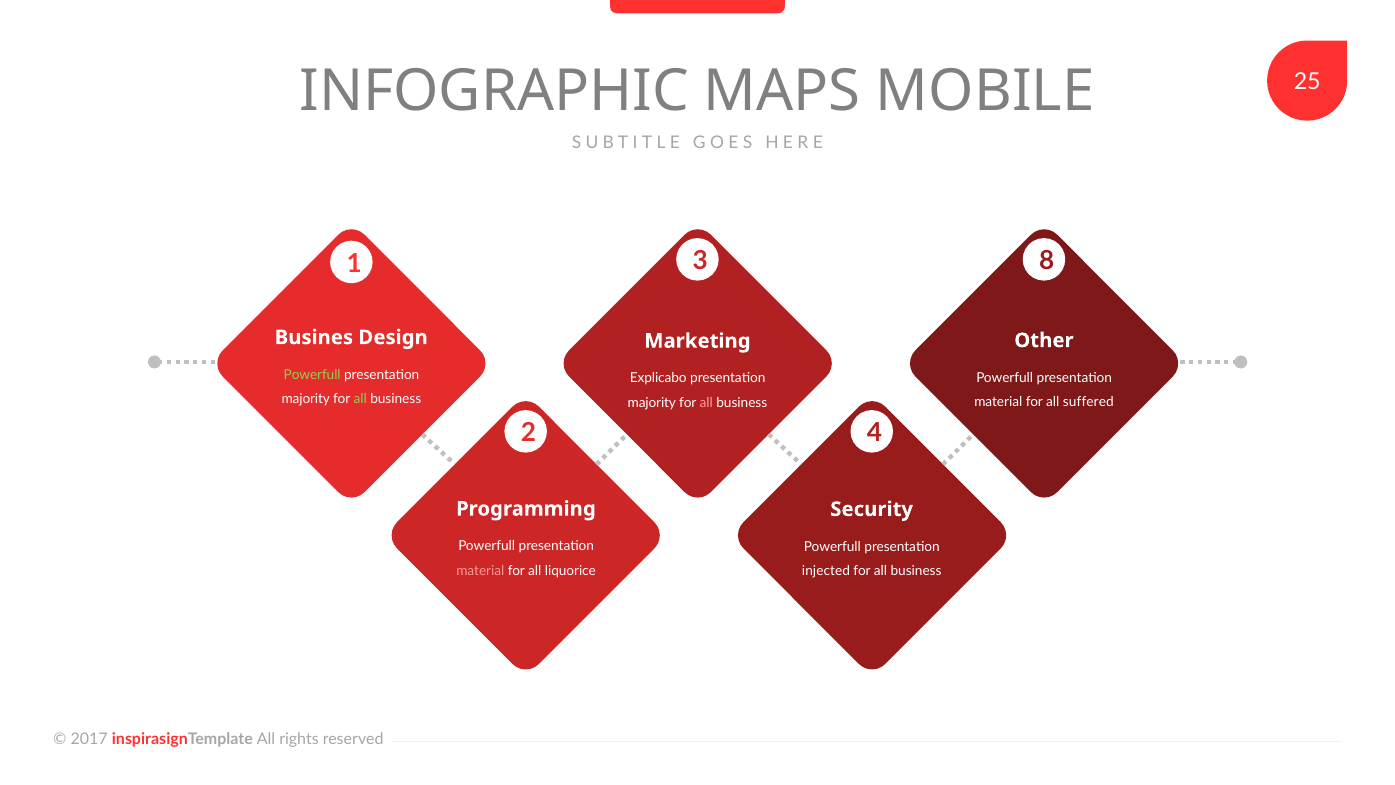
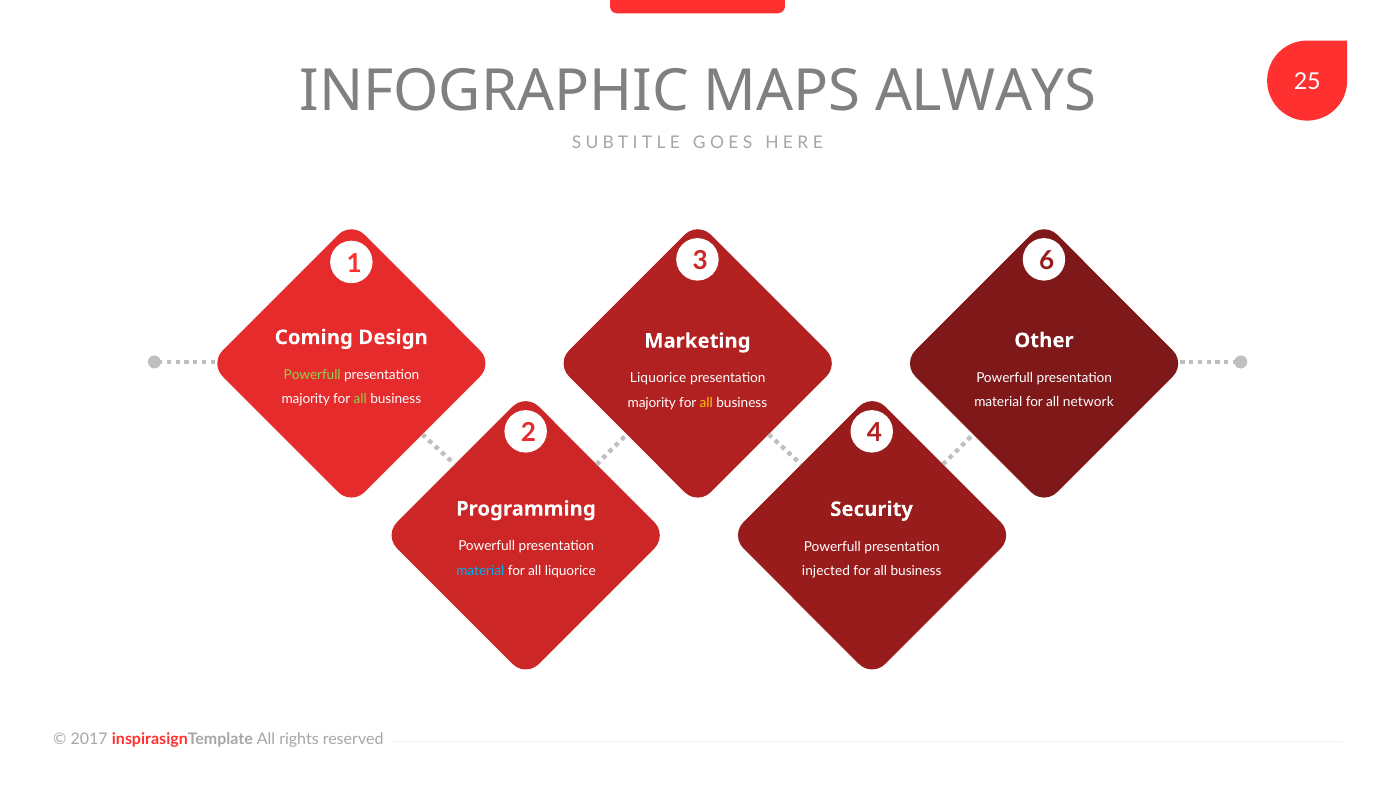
MOBILE: MOBILE -> ALWAYS (986, 92)
8: 8 -> 6 (1047, 261)
Busines: Busines -> Coming (314, 337)
Explicabo: Explicabo -> Liquorice (658, 378)
suffered: suffered -> network (1088, 402)
all colour: pink -> yellow (706, 403)
material colour: pink -> light blue (480, 571)
